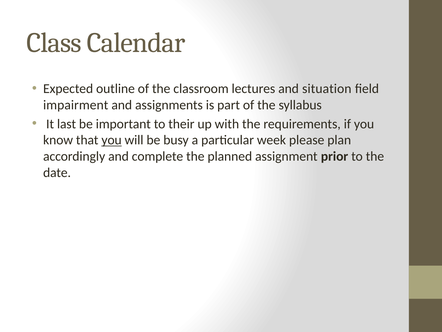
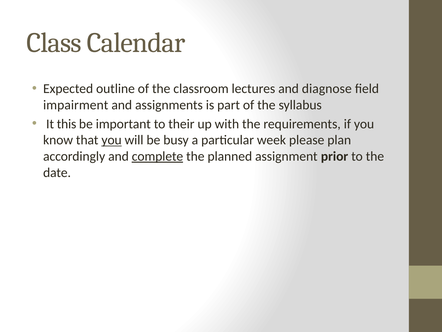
situation: situation -> diagnose (327, 89)
last: last -> this (67, 124)
complete underline: none -> present (158, 156)
